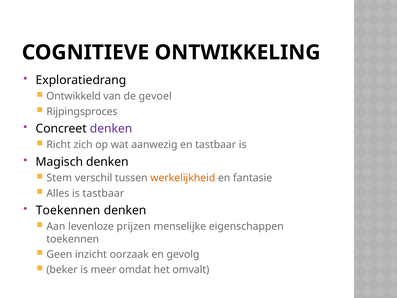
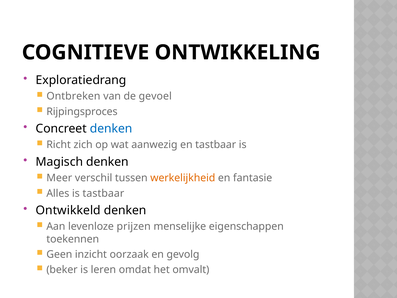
Ontwikkeld: Ontwikkeld -> Ontbreken (73, 96)
denken colour: purple -> blue (111, 128)
Stem: Stem -> Meer (59, 178)
Toekennen: Toekennen -> Ontwikkeld (68, 210)
meer: meer -> leren (103, 270)
